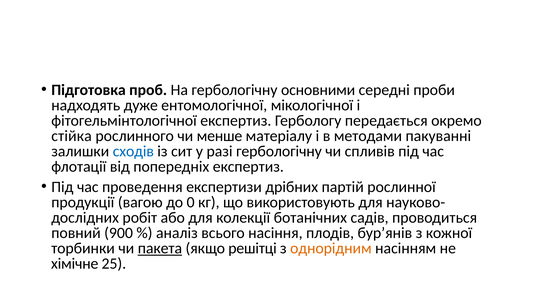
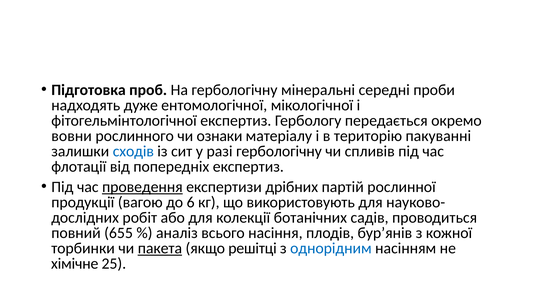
основними: основними -> мінеральні (318, 90)
стійка: стійка -> вовни (72, 136)
менше: менше -> ознаки (220, 136)
методами: методами -> територію (368, 136)
проведення underline: none -> present (142, 187)
0: 0 -> 6 (191, 202)
900: 900 -> 655 (119, 233)
однорідним colour: orange -> blue (331, 248)
